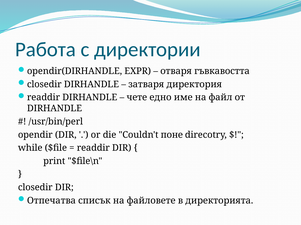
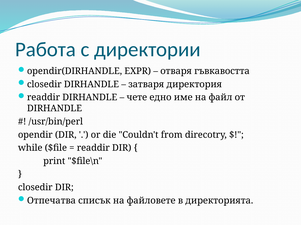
поне: поне -> from (172, 135)
